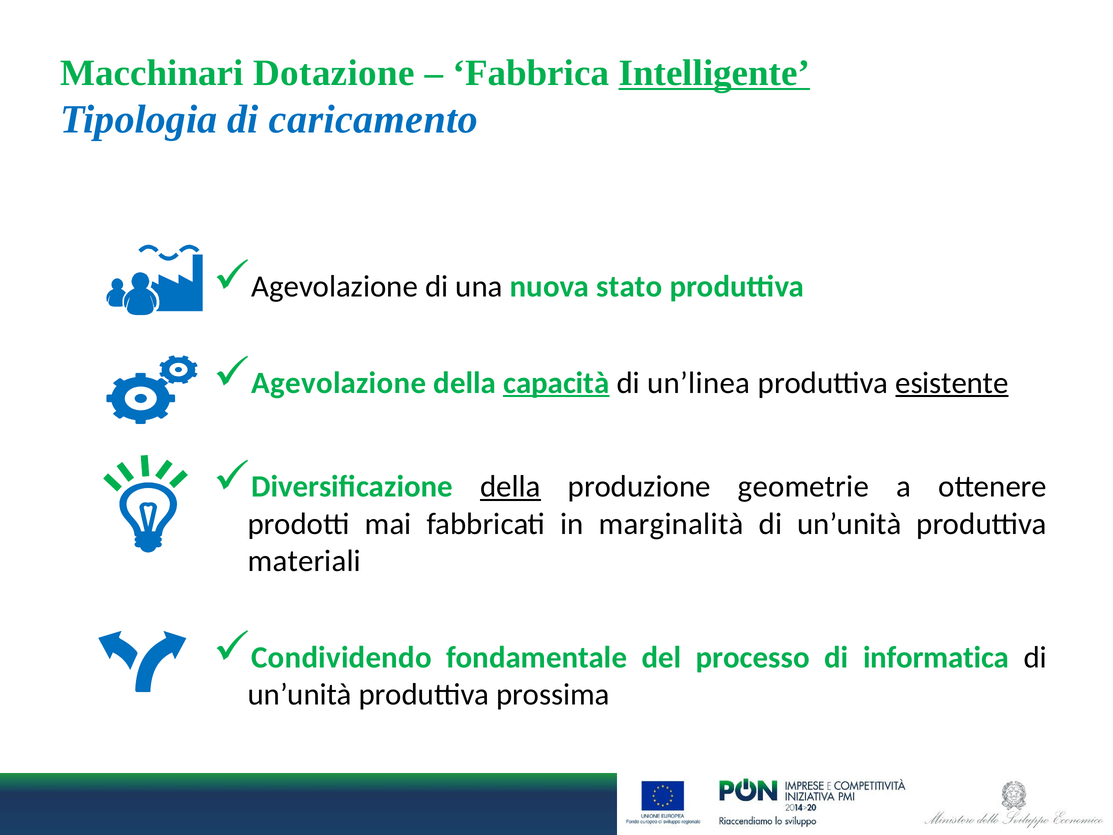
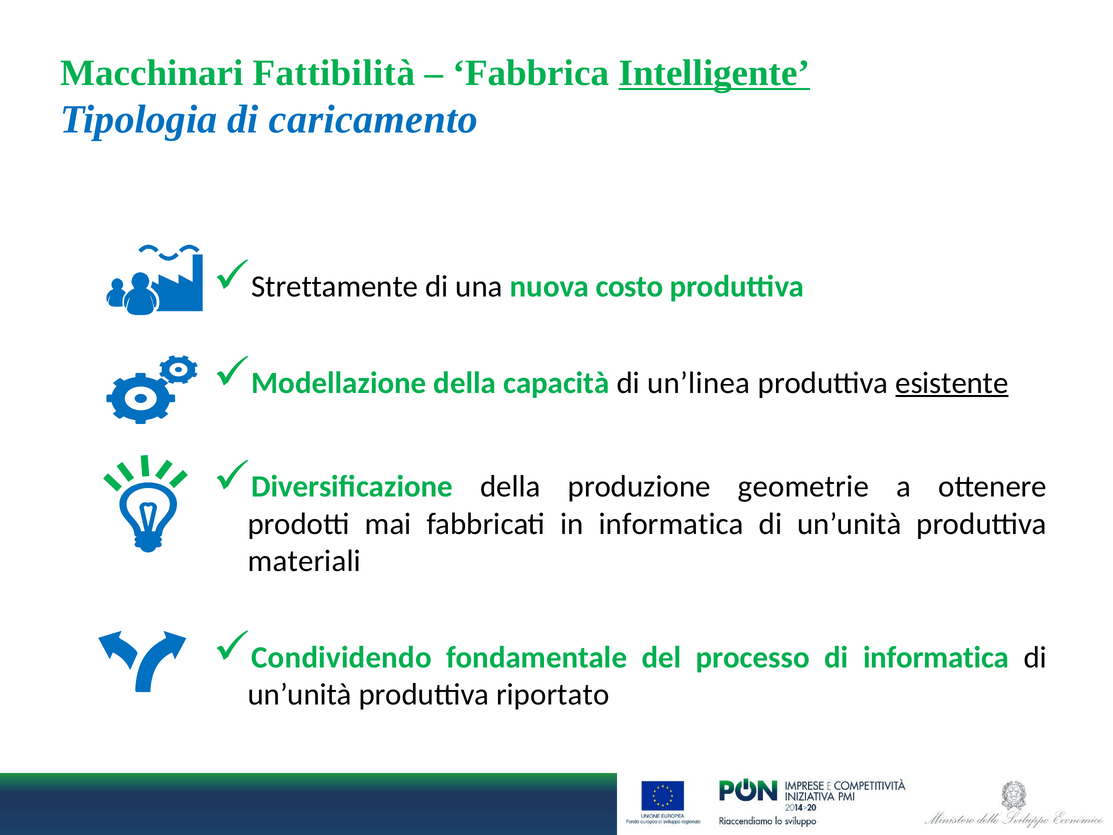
Dotazione: Dotazione -> Fattibilità (334, 73)
Agevolazione: Agevolazione -> Strettamente (335, 286)
stato: stato -> costo (630, 286)
Agevolazione: Agevolazione -> Modellazione (339, 383)
capacità underline: present -> none (556, 383)
della underline: present -> none (510, 487)
in marginalità: marginalità -> informatica (671, 524)
prossima: prossima -> riportato (553, 694)
